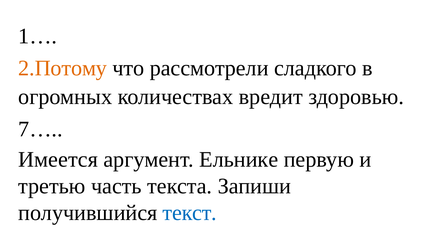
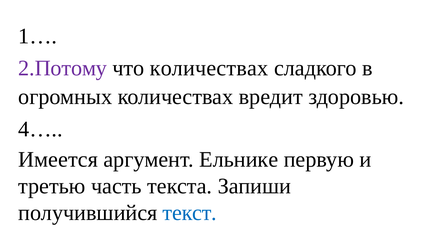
2.Потому colour: orange -> purple (63, 68)
что рассмотрели: рассмотрели -> количествах (209, 68)
7…: 7… -> 4… (40, 129)
